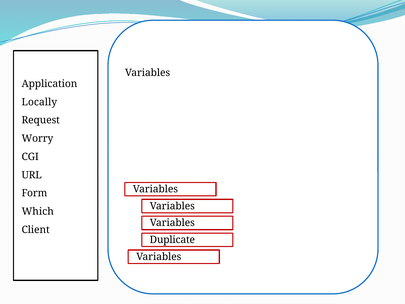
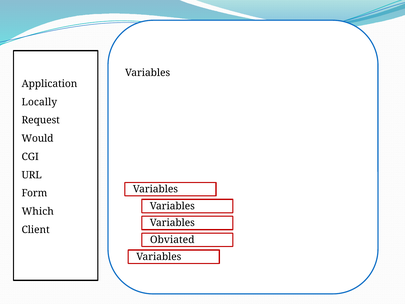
Worry: Worry -> Would (37, 138)
Duplicate: Duplicate -> Obviated (172, 240)
